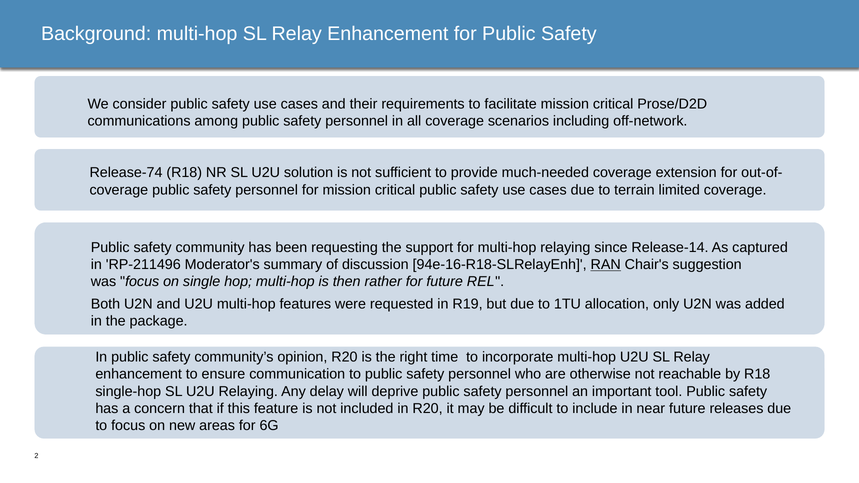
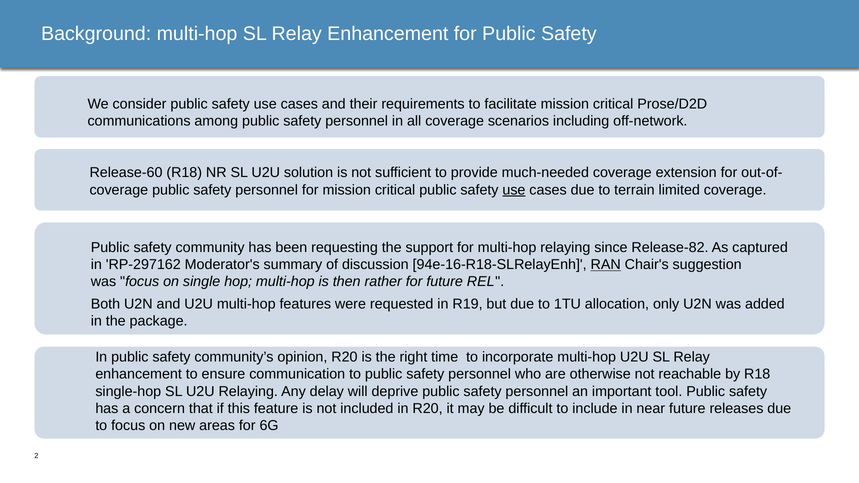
Release-74: Release-74 -> Release-60 (126, 173)
use underline: none -> present (514, 190)
Release-14: Release-14 -> Release-82 (670, 248)
RP-211496: RP-211496 -> RP-297162 (143, 265)
